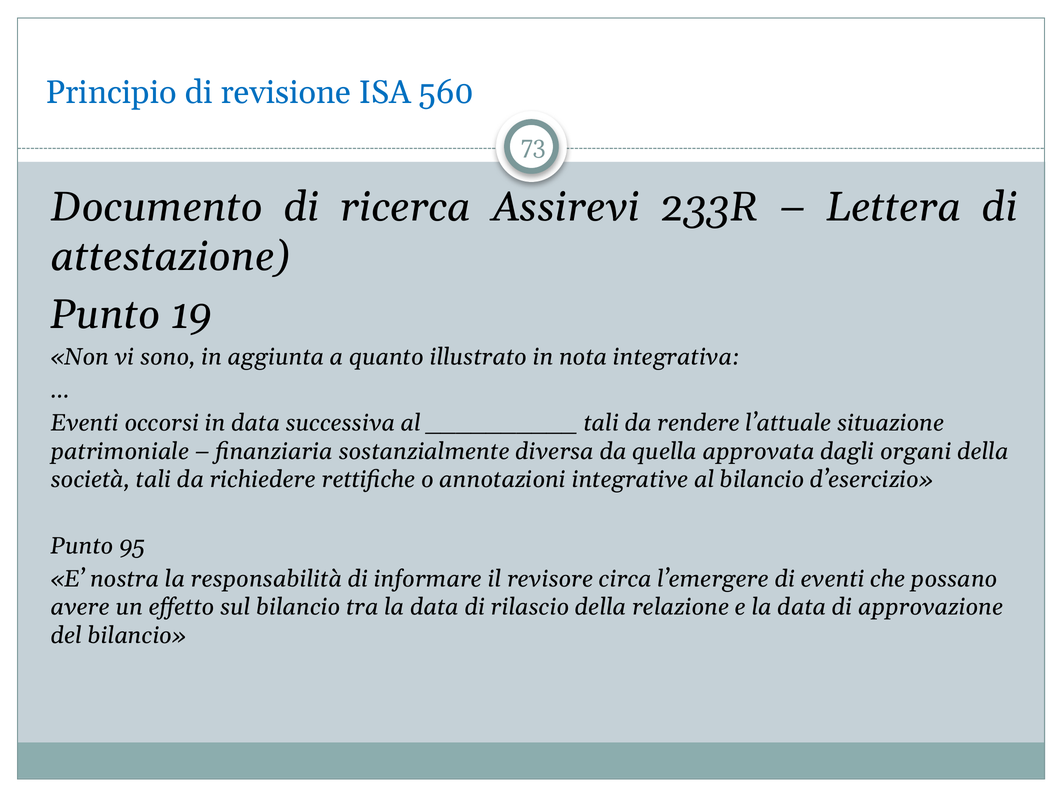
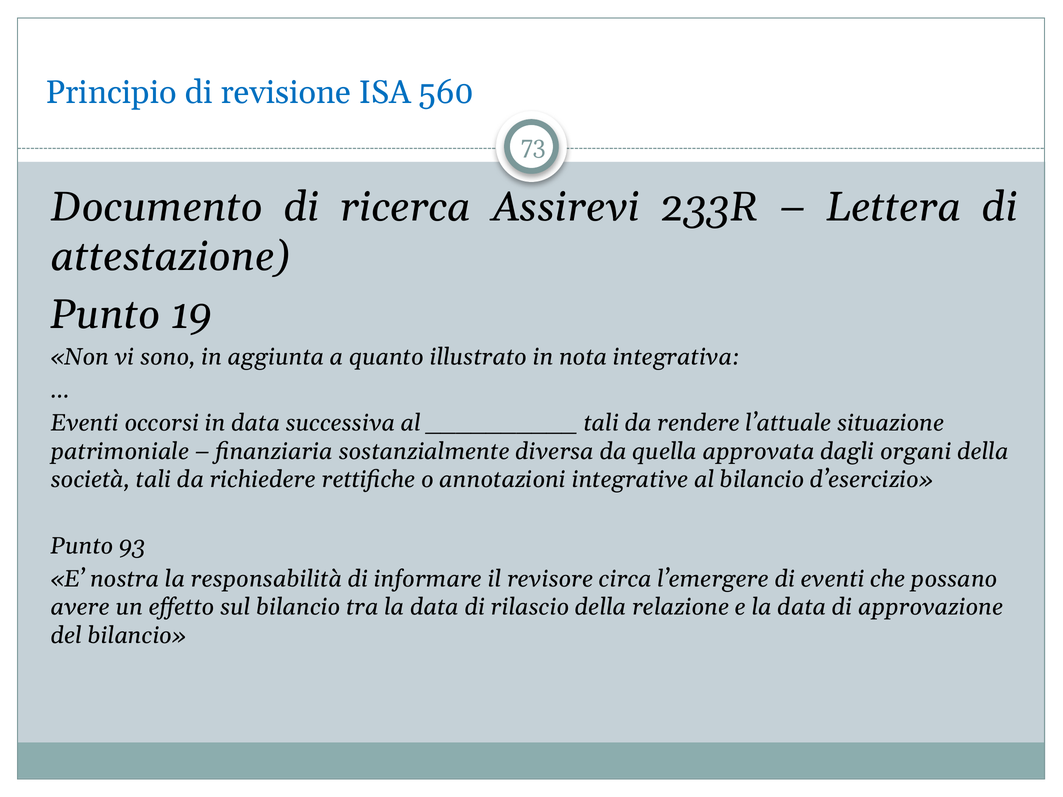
95: 95 -> 93 (132, 546)
